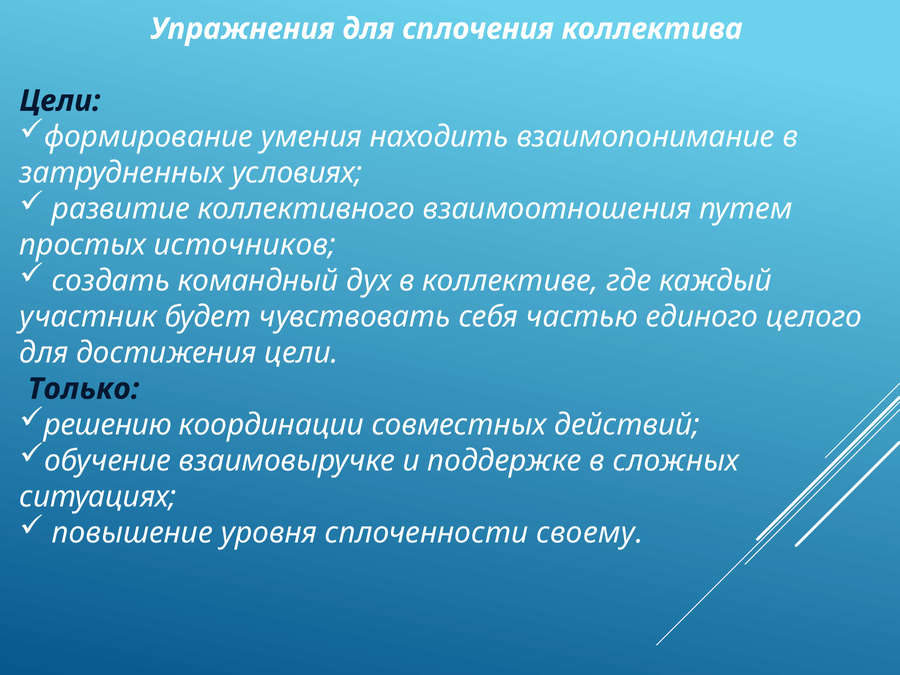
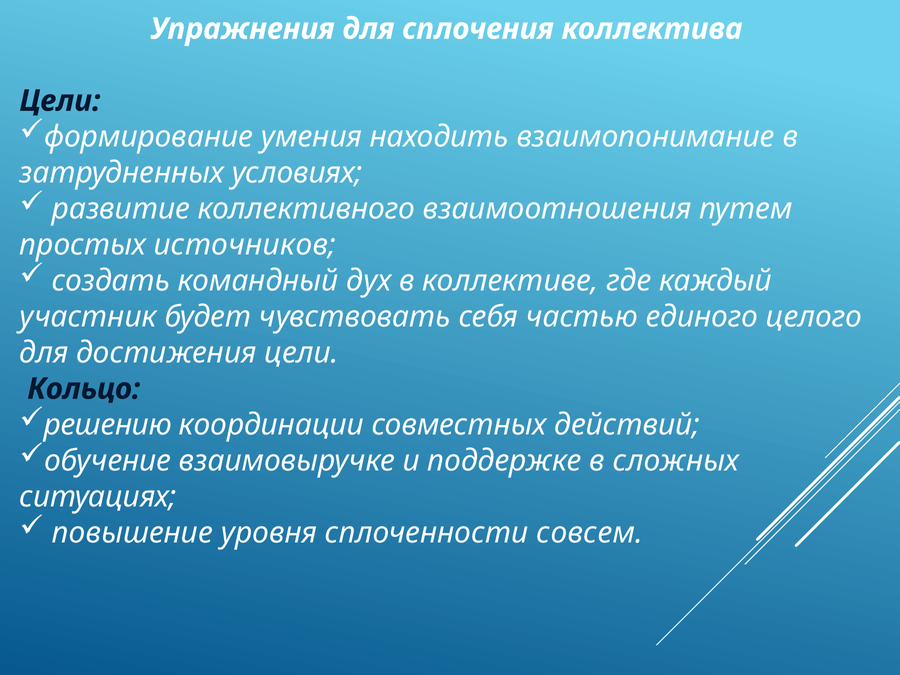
Только: Только -> Кольцо (84, 389)
своему: своему -> совсем (590, 533)
